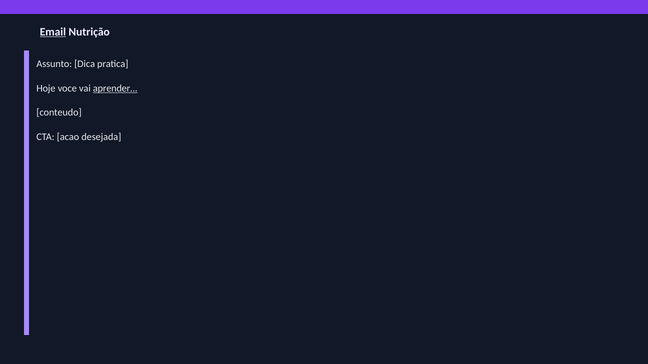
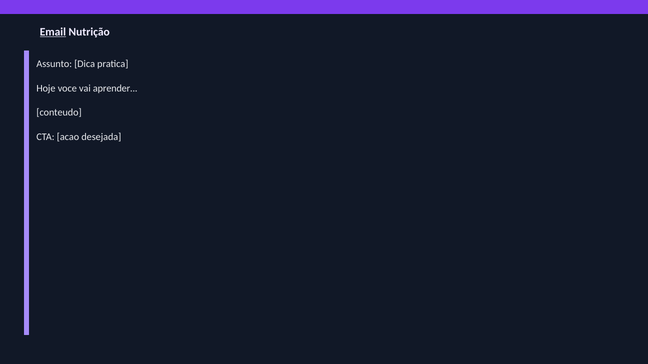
aprender underline: present -> none (115, 88)
